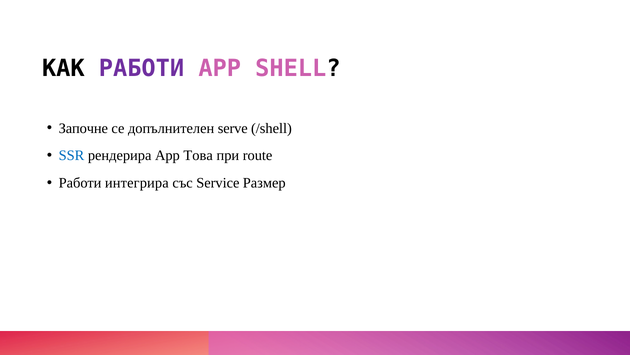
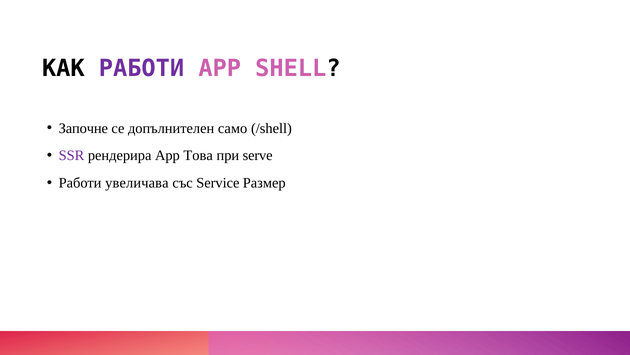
serve: serve -> само (233, 128)
SSR colour: blue -> purple (72, 155)
route: route -> serve (258, 155)
интегрира: интегрира -> увеличава (137, 183)
